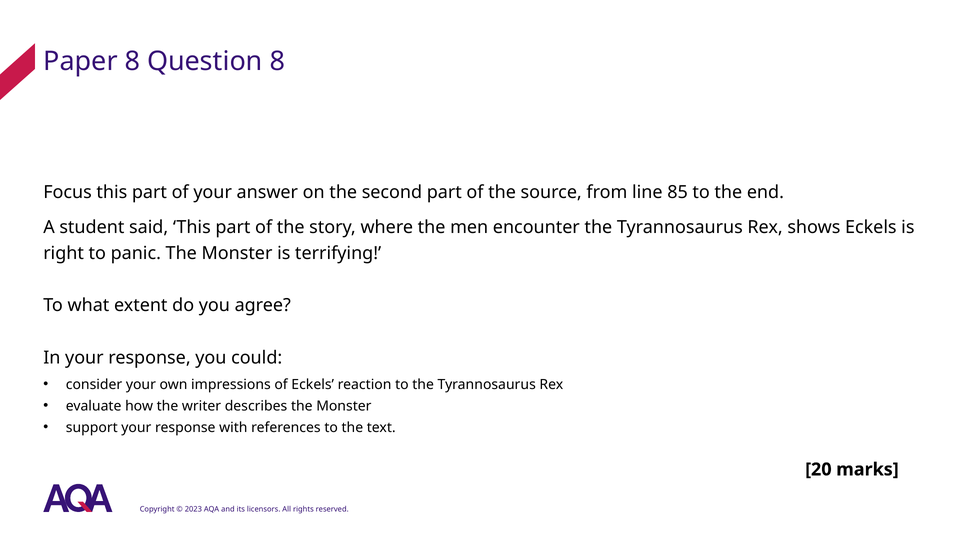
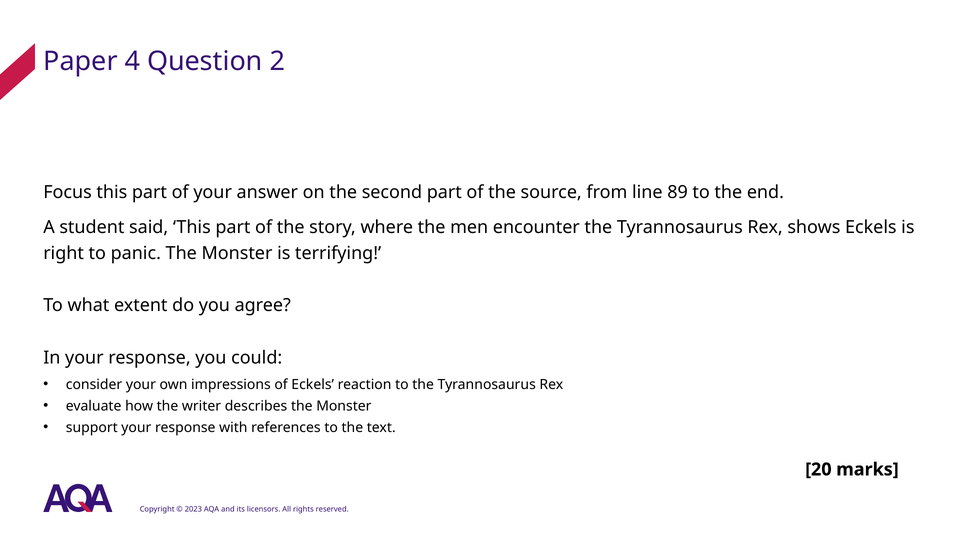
Paper 8: 8 -> 4 (132, 61)
Question 8: 8 -> 2 (277, 61)
85: 85 -> 89 (678, 192)
